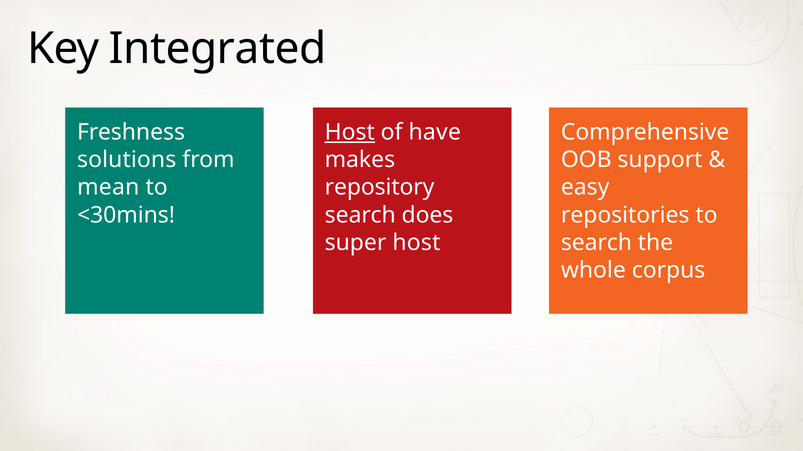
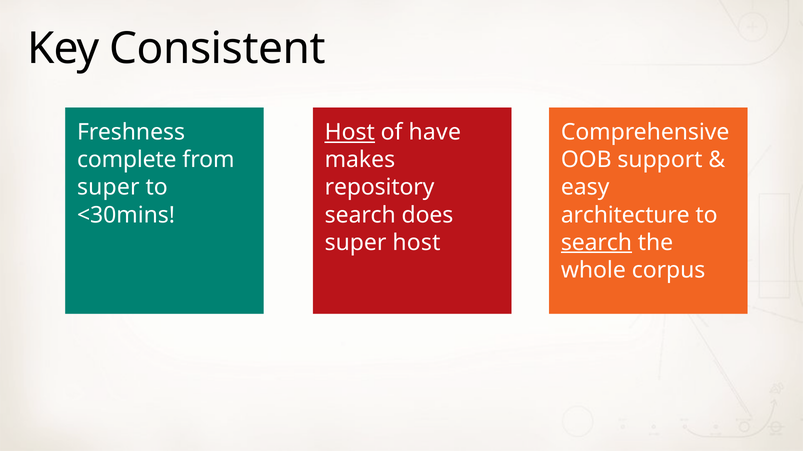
Integrated: Integrated -> Consistent (218, 49)
solutions: solutions -> complete (127, 160)
mean: mean -> super (108, 188)
repositories: repositories -> architecture (625, 215)
search underline: none -> present (596, 243)
